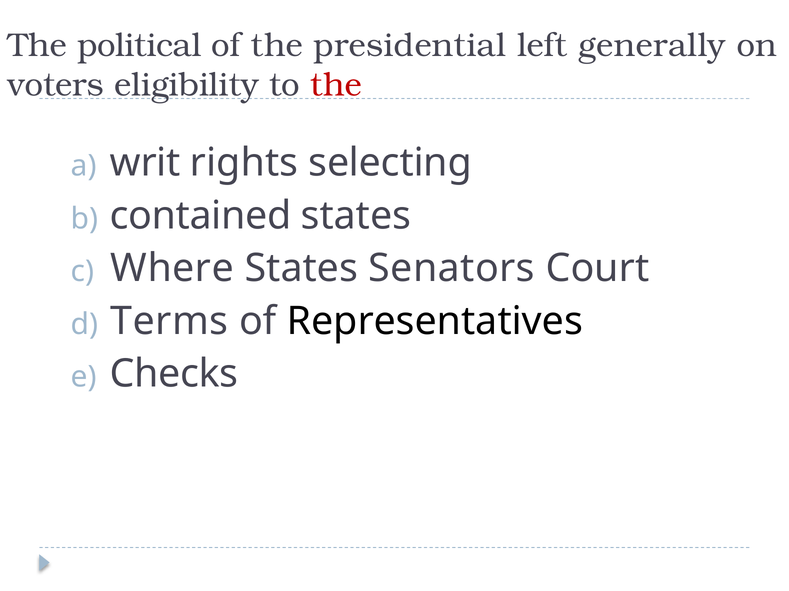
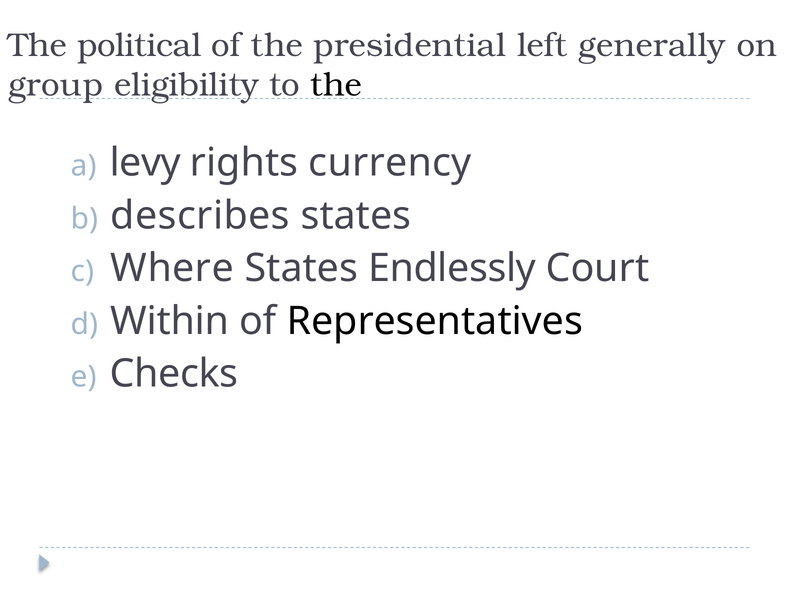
voters: voters -> group (56, 85)
the colour: red -> black (336, 85)
writ: writ -> levy (145, 163)
selecting: selecting -> currency (390, 163)
contained: contained -> describes (200, 216)
Senators: Senators -> Endlessly (452, 269)
Terms: Terms -> Within (170, 322)
